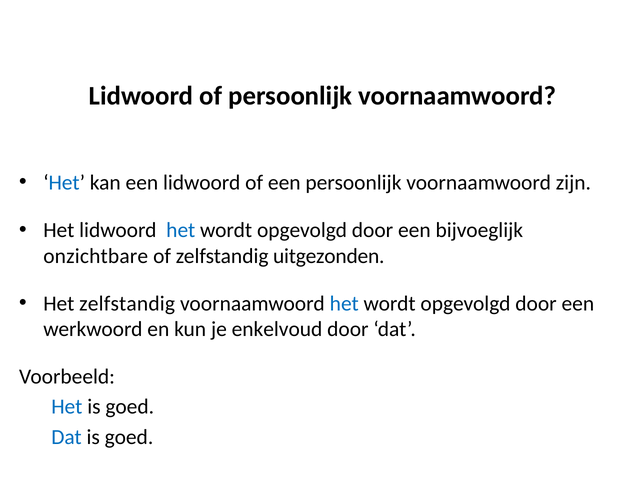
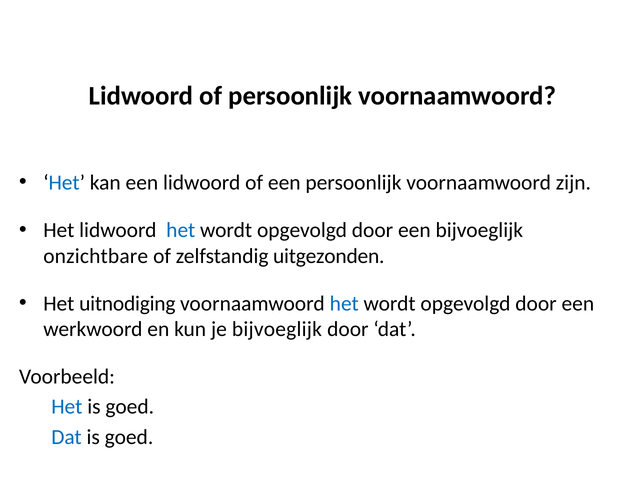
Het zelfstandig: zelfstandig -> uitnodiging (127, 304)
je enkelvoud: enkelvoud -> bijvoeglijk (277, 329)
